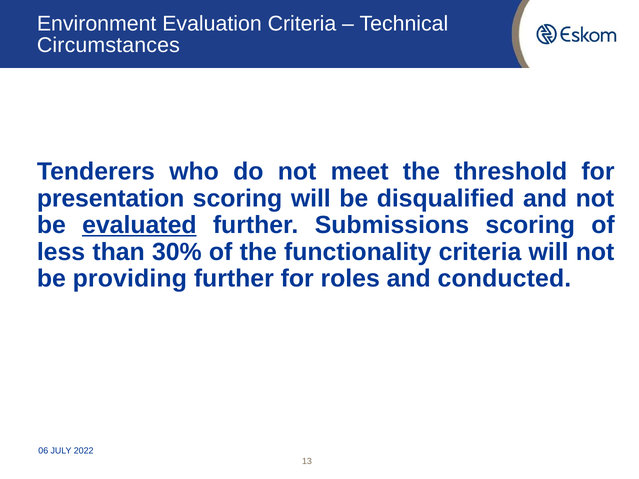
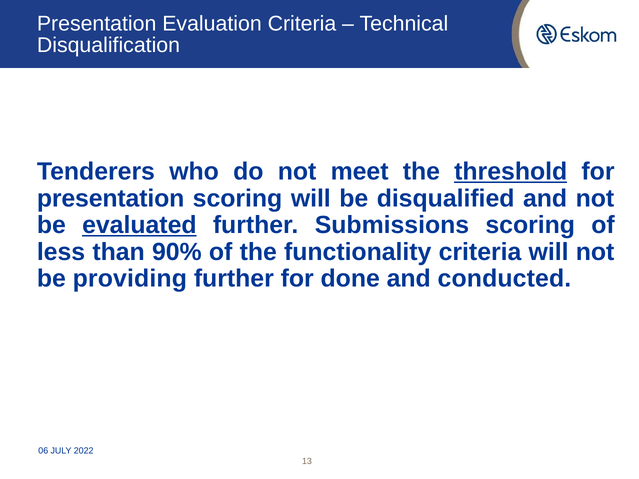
Environment: Environment -> Presentation (97, 24)
Circumstances: Circumstances -> Disqualification (108, 45)
threshold underline: none -> present (511, 172)
30%: 30% -> 90% (177, 252)
roles: roles -> done (350, 279)
